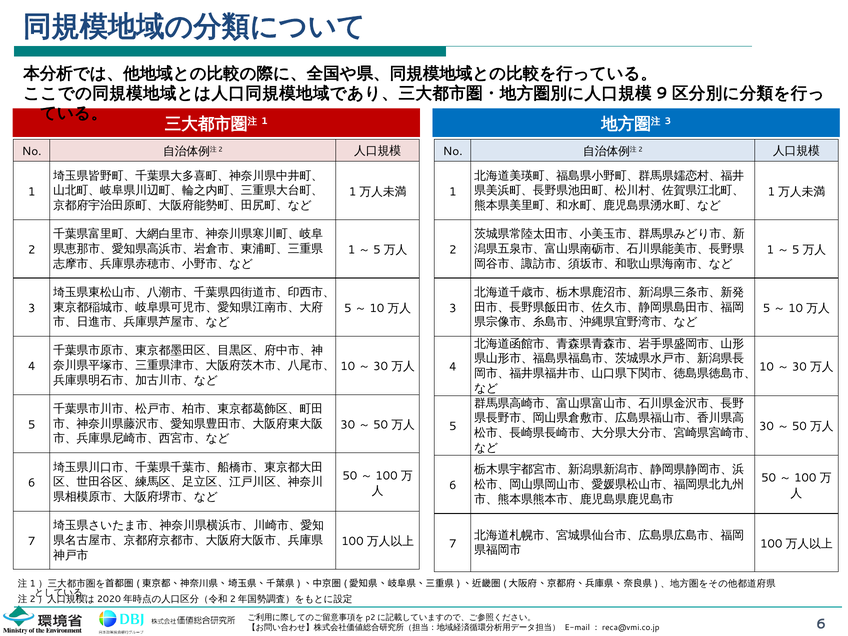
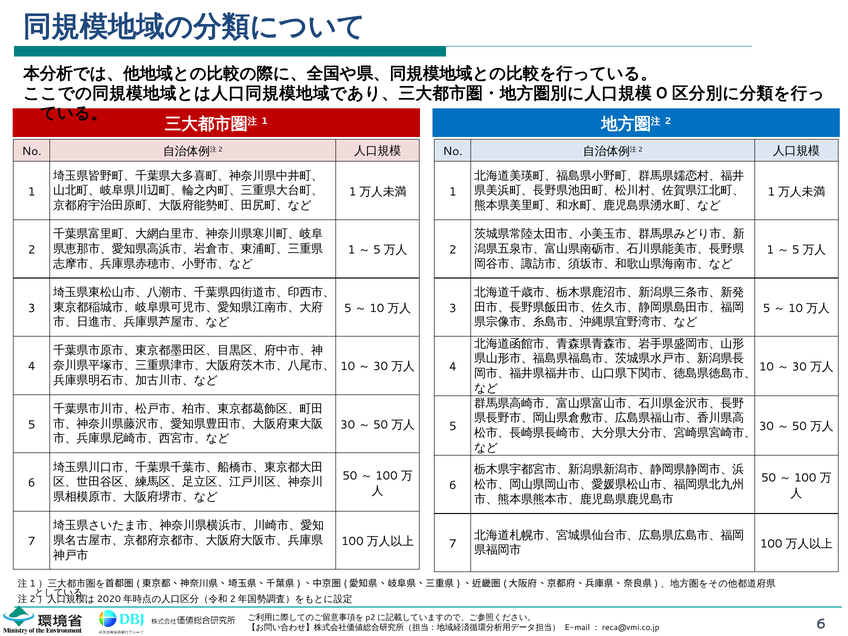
9: 9 -> 0 (662, 93)
3: 3 -> 2 (668, 121)
